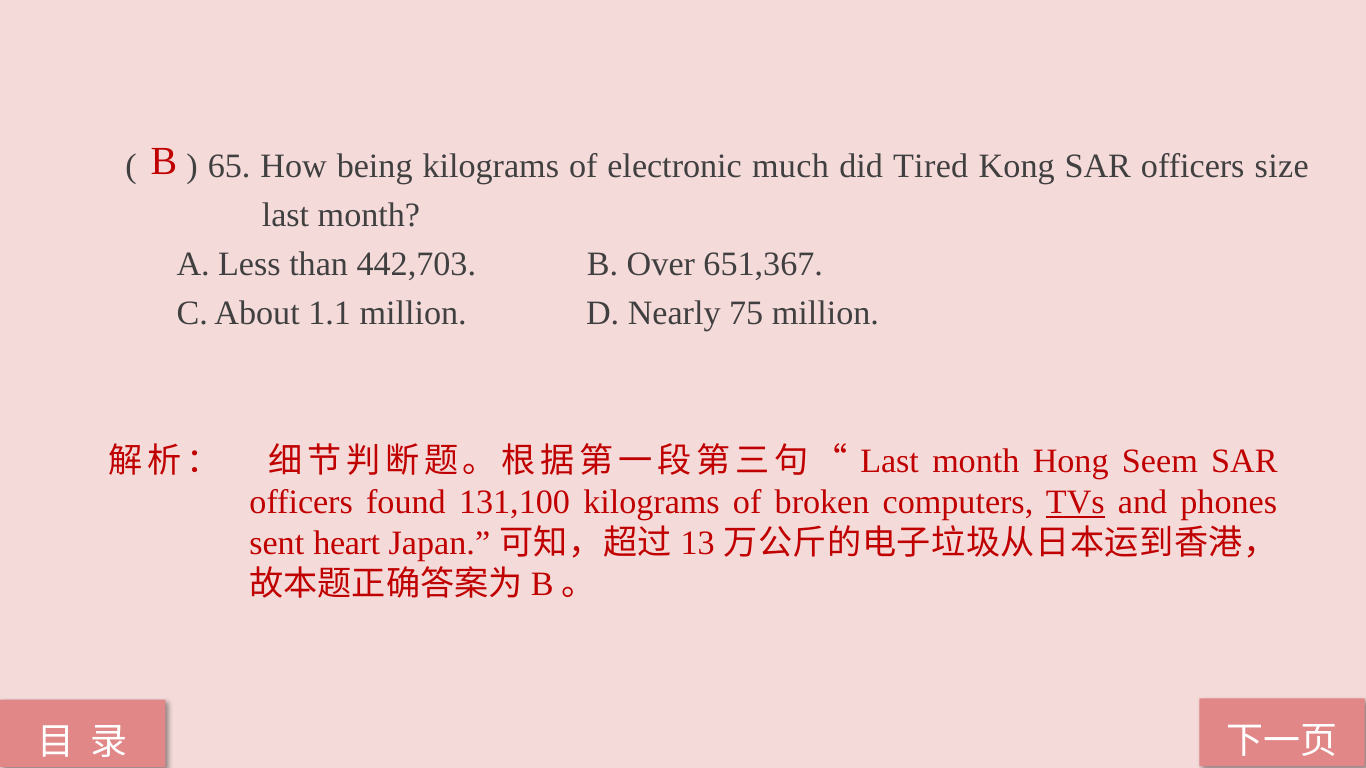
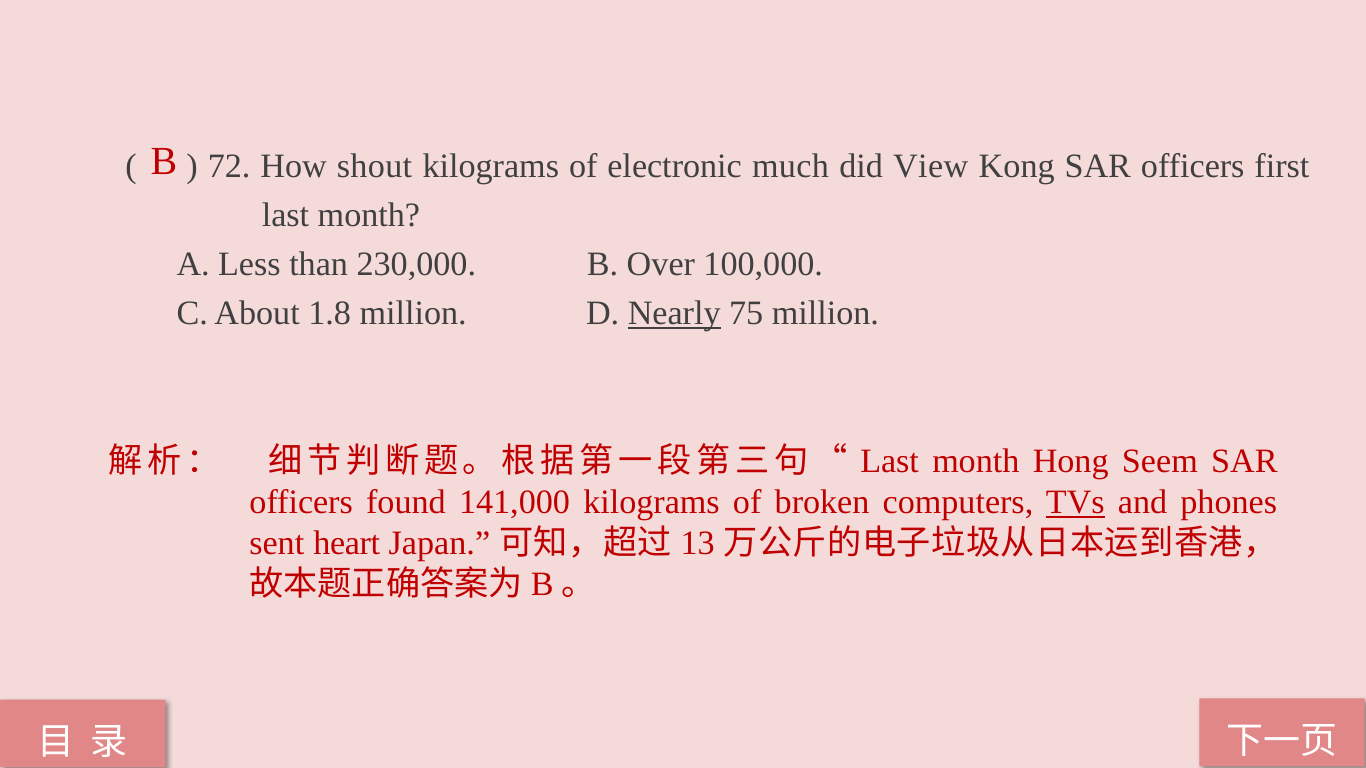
65: 65 -> 72 (229, 166)
being: being -> shout (375, 166)
Tired: Tired -> View (931, 166)
size: size -> first (1282, 166)
442,703: 442,703 -> 230,000 (416, 264)
651,367: 651,367 -> 100,000 (763, 264)
1.1: 1.1 -> 1.8 (330, 313)
Nearly underline: none -> present (674, 313)
131,100: 131,100 -> 141,000 (515, 503)
